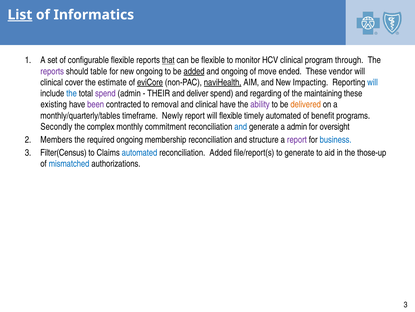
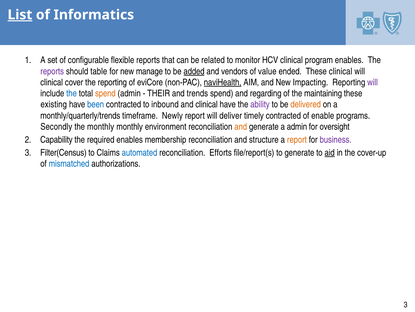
that underline: present -> none (168, 60)
be flexible: flexible -> related (213, 60)
program through: through -> enables (349, 60)
new ongoing: ongoing -> manage (149, 71)
and ongoing: ongoing -> vendors (234, 71)
move: move -> value (267, 71)
These vendor: vendor -> clinical (341, 71)
the estimate: estimate -> reporting (112, 82)
eviCore underline: present -> none (150, 82)
will colour: blue -> purple (373, 82)
spend colour: purple -> orange (105, 93)
deliver: deliver -> trends (197, 93)
been colour: purple -> blue (96, 104)
removal: removal -> inbound (165, 104)
monthly/quarterly/tables: monthly/quarterly/tables -> monthly/quarterly/trends (80, 115)
will flexible: flexible -> deliver (231, 115)
timely automated: automated -> contracted (283, 115)
benefit: benefit -> enable (323, 115)
the complex: complex -> monthly (101, 126)
commitment: commitment -> environment (166, 126)
and colour: blue -> orange (241, 126)
Members: Members -> Capability (56, 139)
required ongoing: ongoing -> enables (130, 139)
report colour: purple -> orange (297, 139)
business colour: blue -> purple (336, 139)
reconciliation Added: Added -> Efforts (221, 152)
aid underline: none -> present (330, 152)
those-up: those-up -> cover-up (372, 152)
